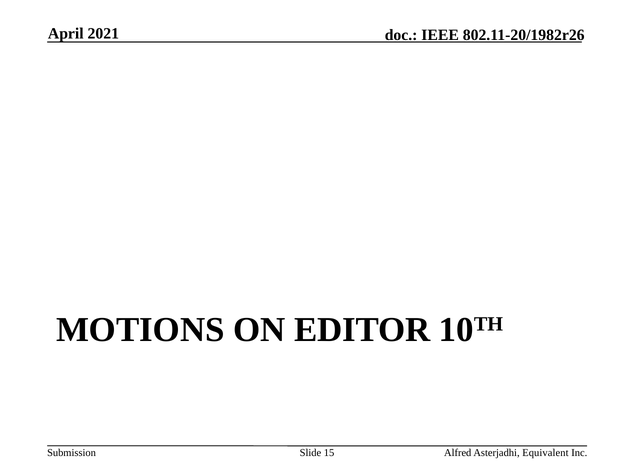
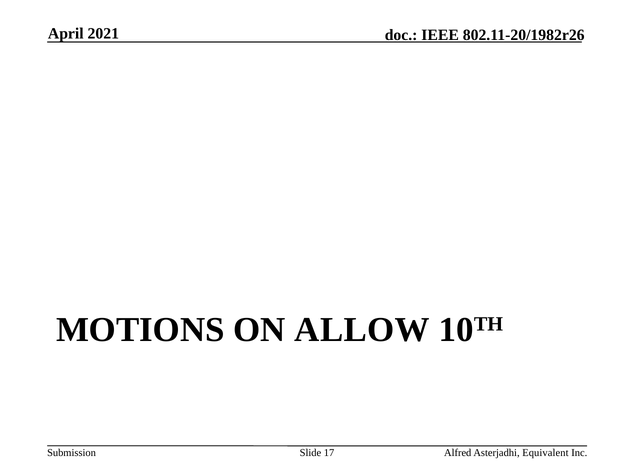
EDITOR: EDITOR -> ALLOW (362, 330)
15: 15 -> 17 (329, 452)
